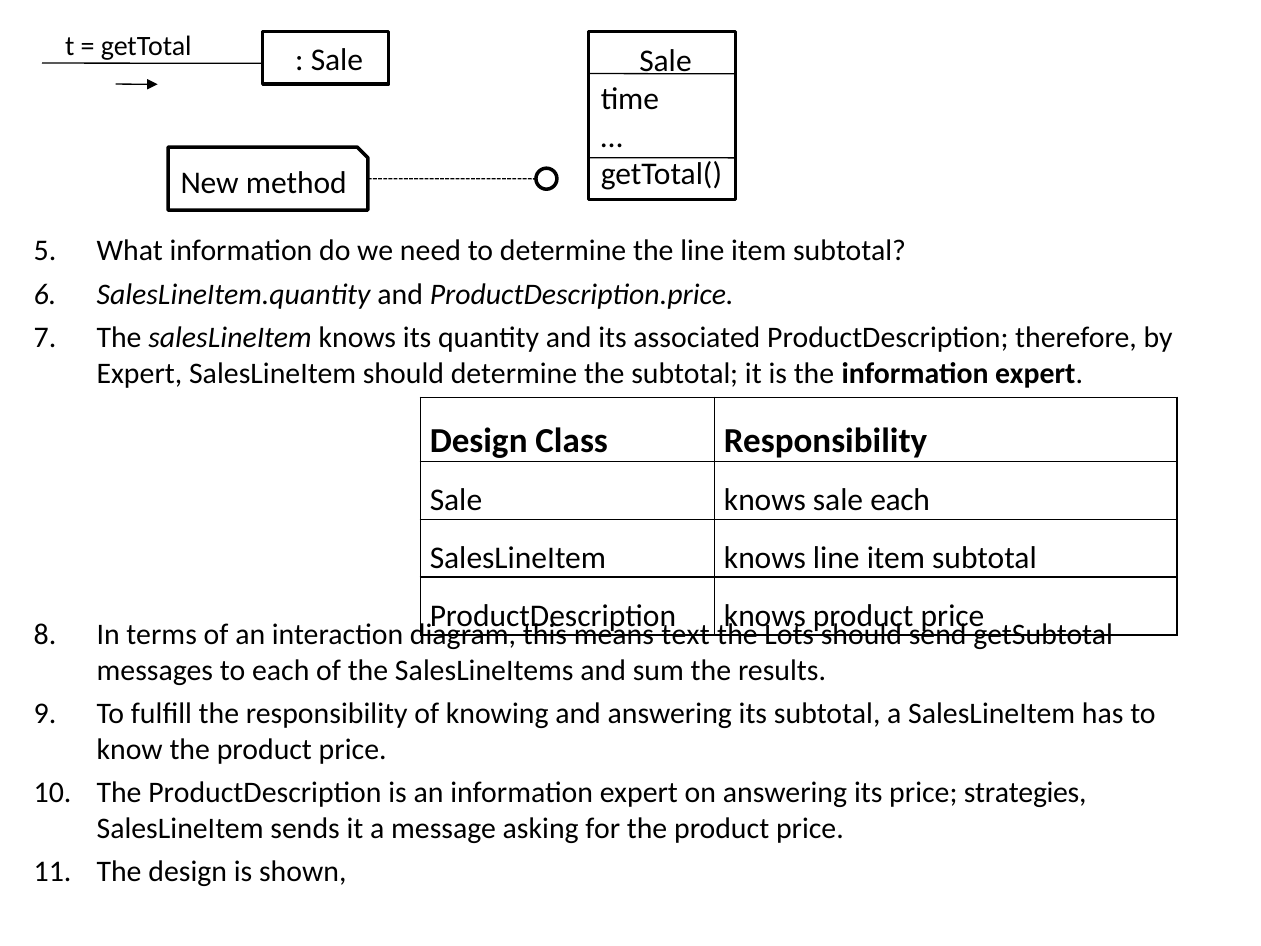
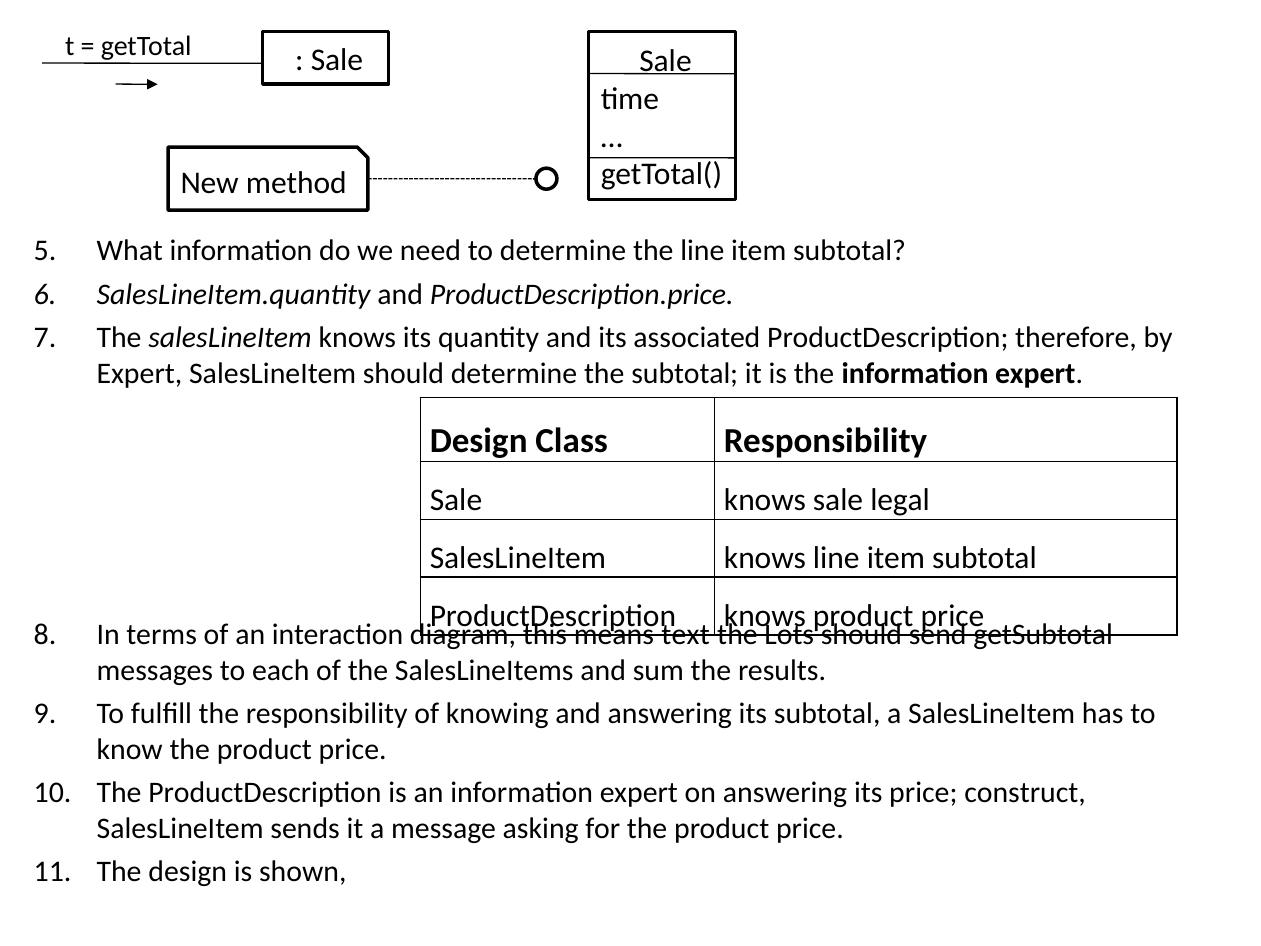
sale each: each -> legal (900, 500)
strategies: strategies -> construct (1025, 793)
